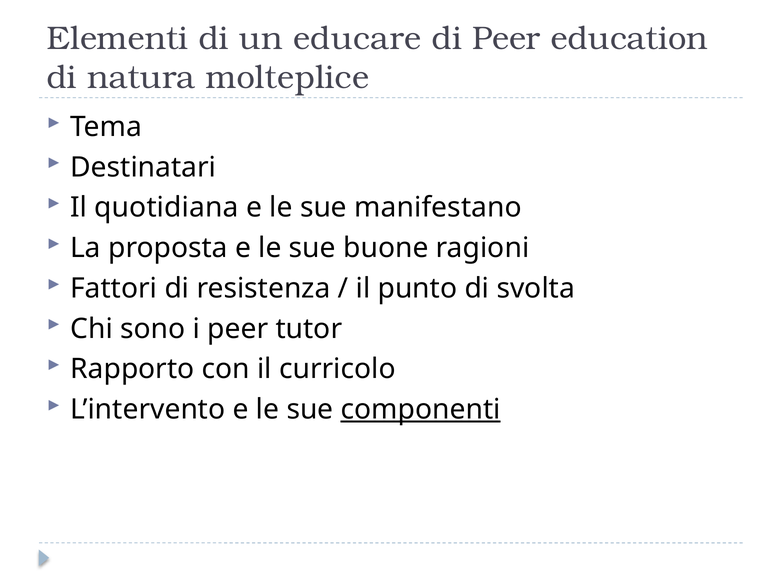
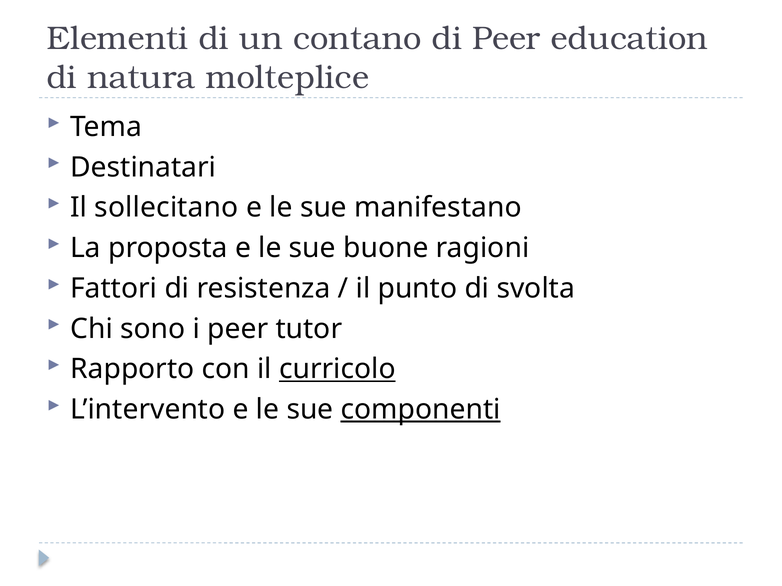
educare: educare -> contano (357, 39)
quotidiana: quotidiana -> sollecitano (166, 208)
curricolo underline: none -> present (337, 369)
